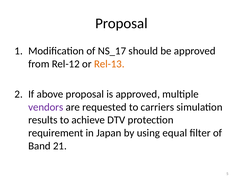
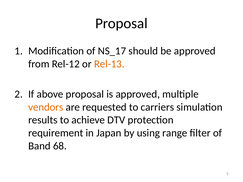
vendors colour: purple -> orange (46, 107)
equal: equal -> range (175, 133)
21: 21 -> 68 (60, 146)
